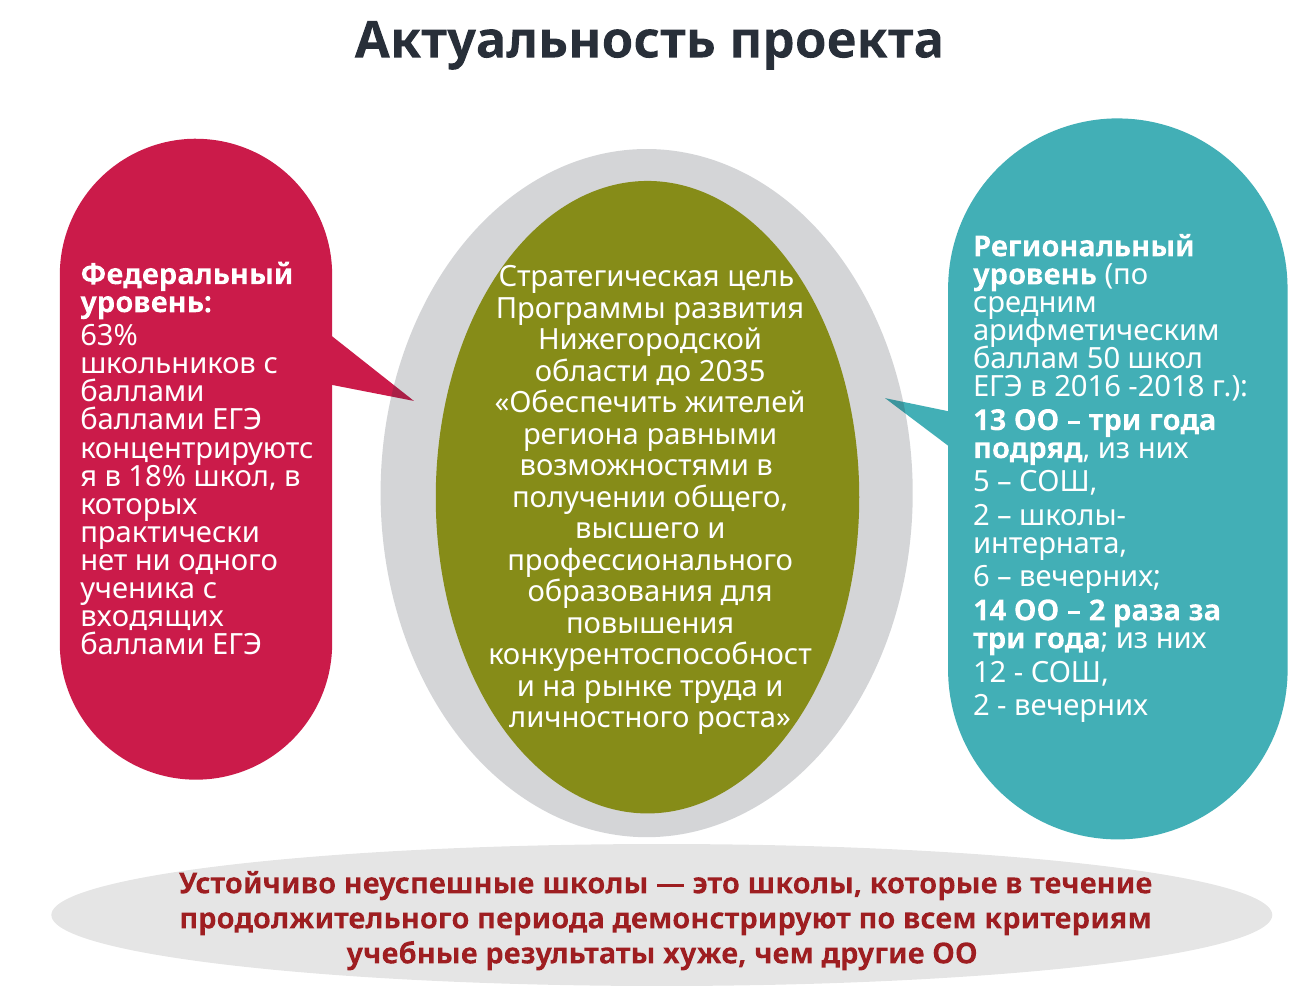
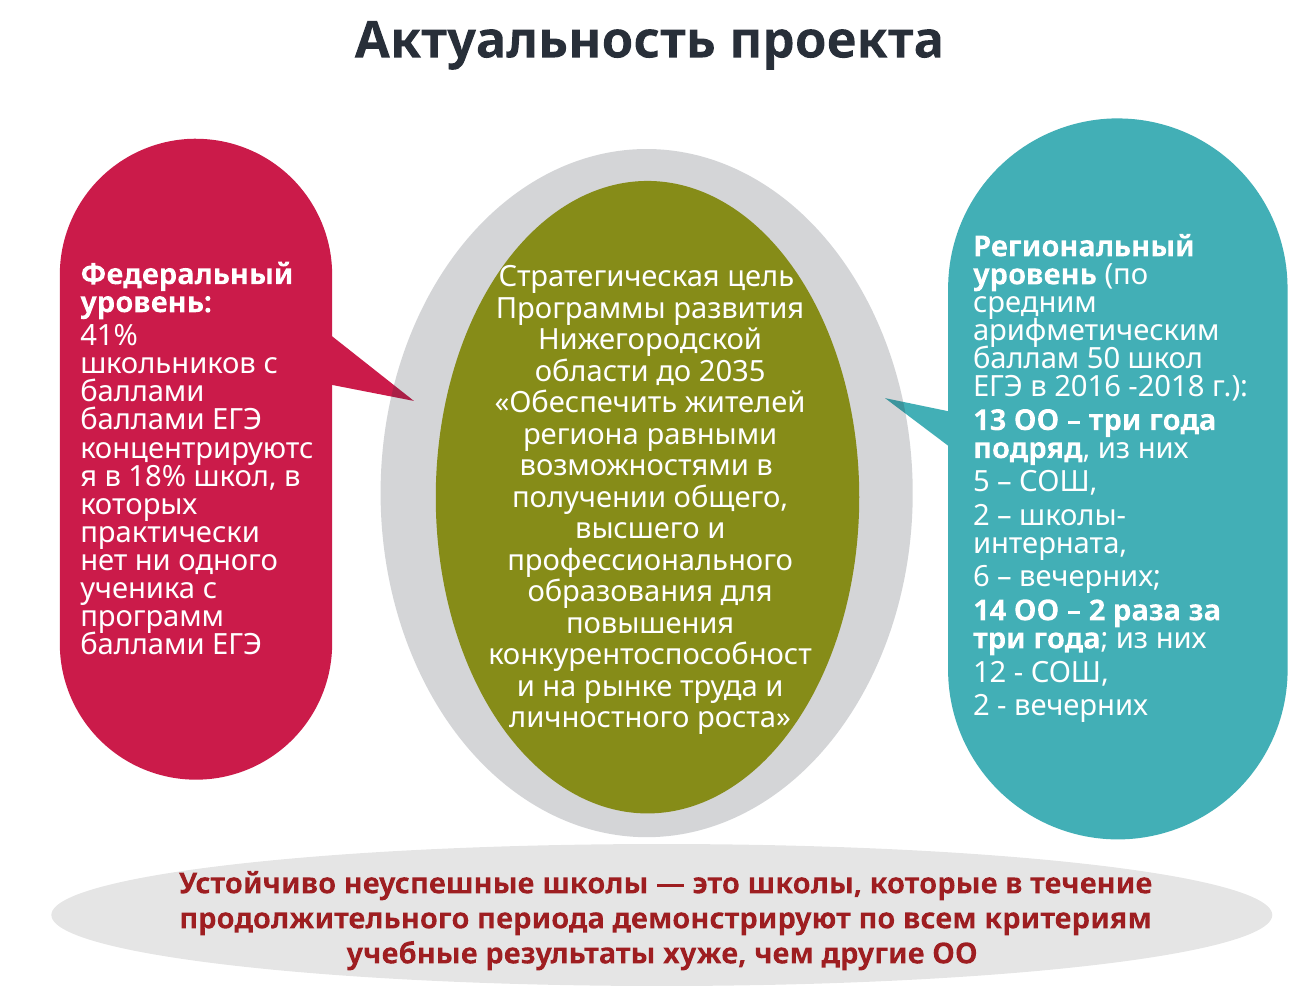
63%: 63% -> 41% (109, 336)
входящих: входящих -> программ (152, 617)
